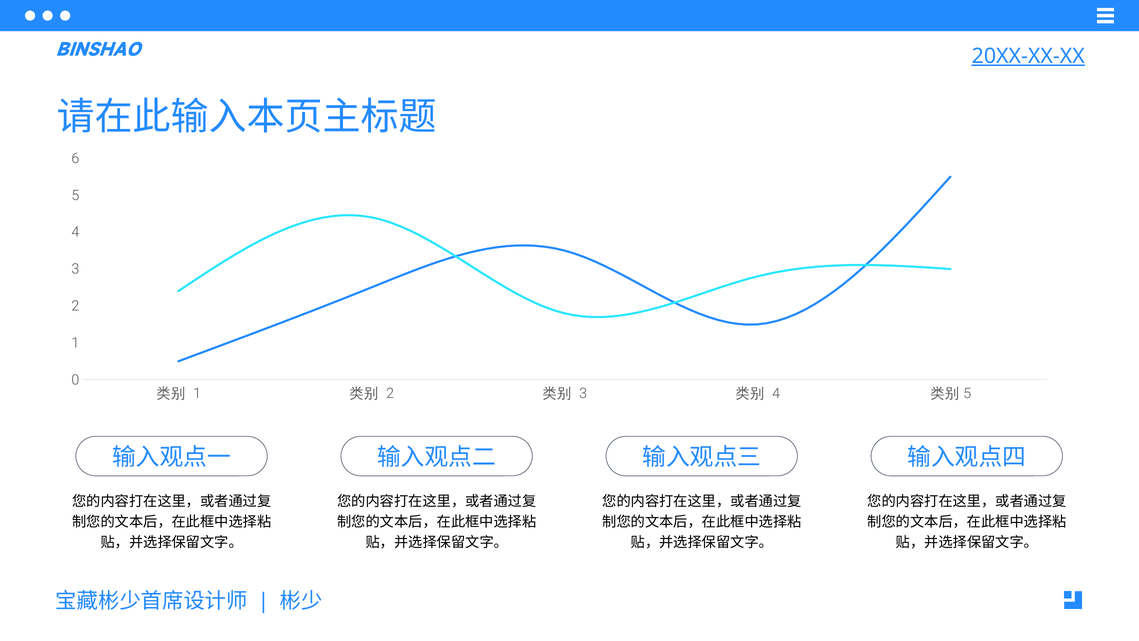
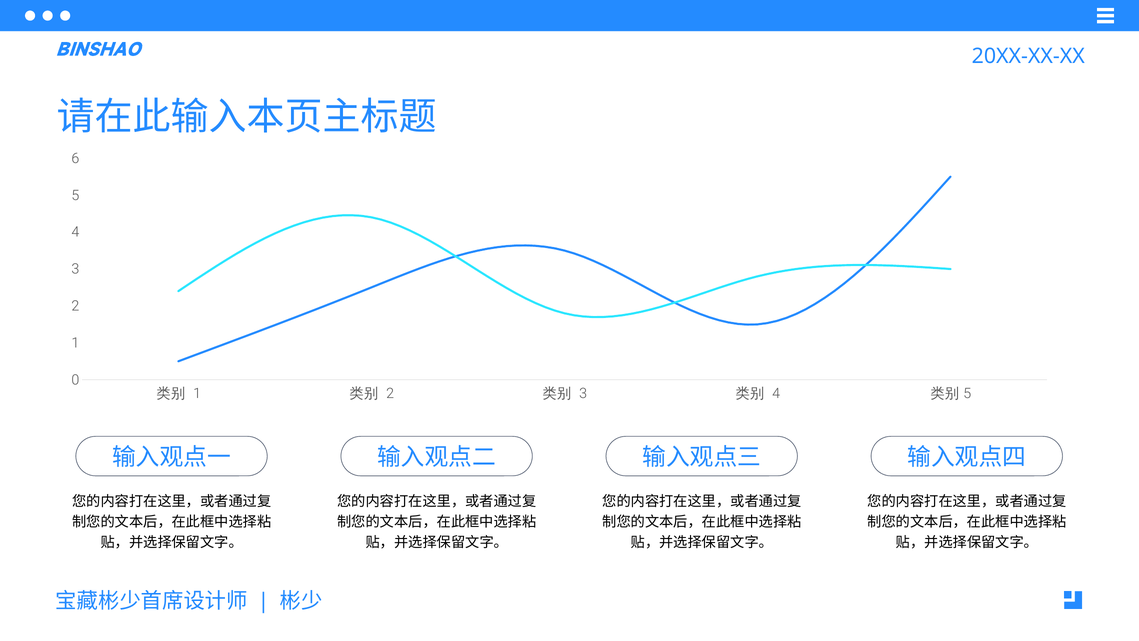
20XX-XX-XX underline: present -> none (1028, 56)
